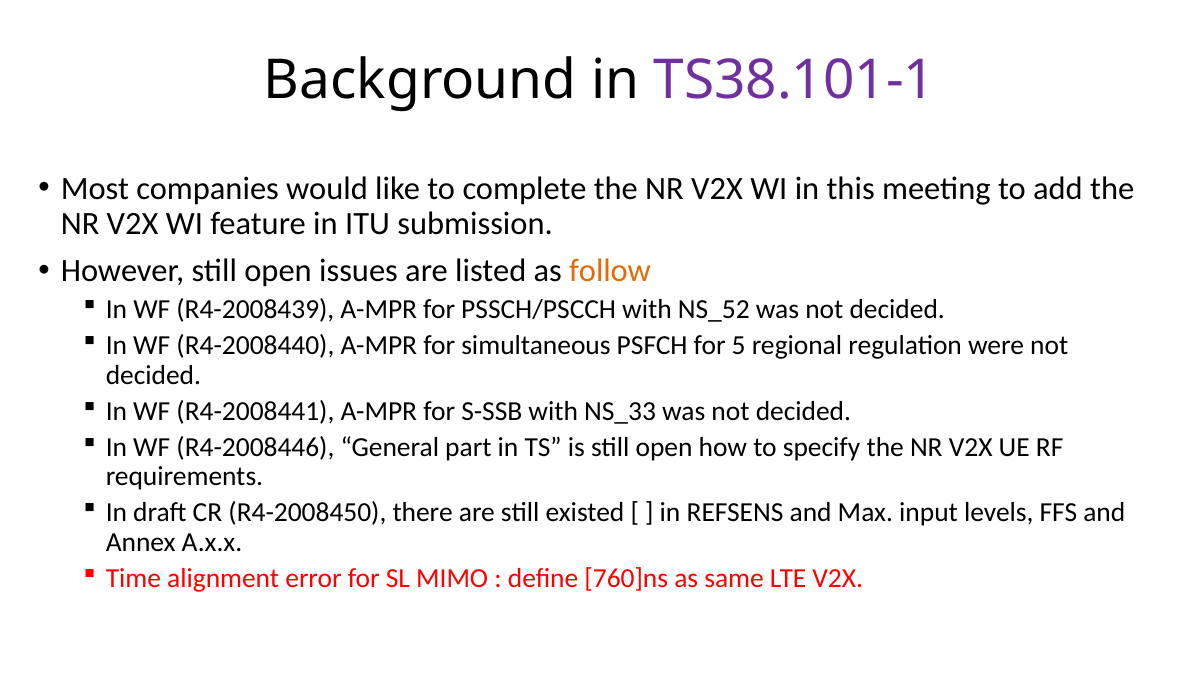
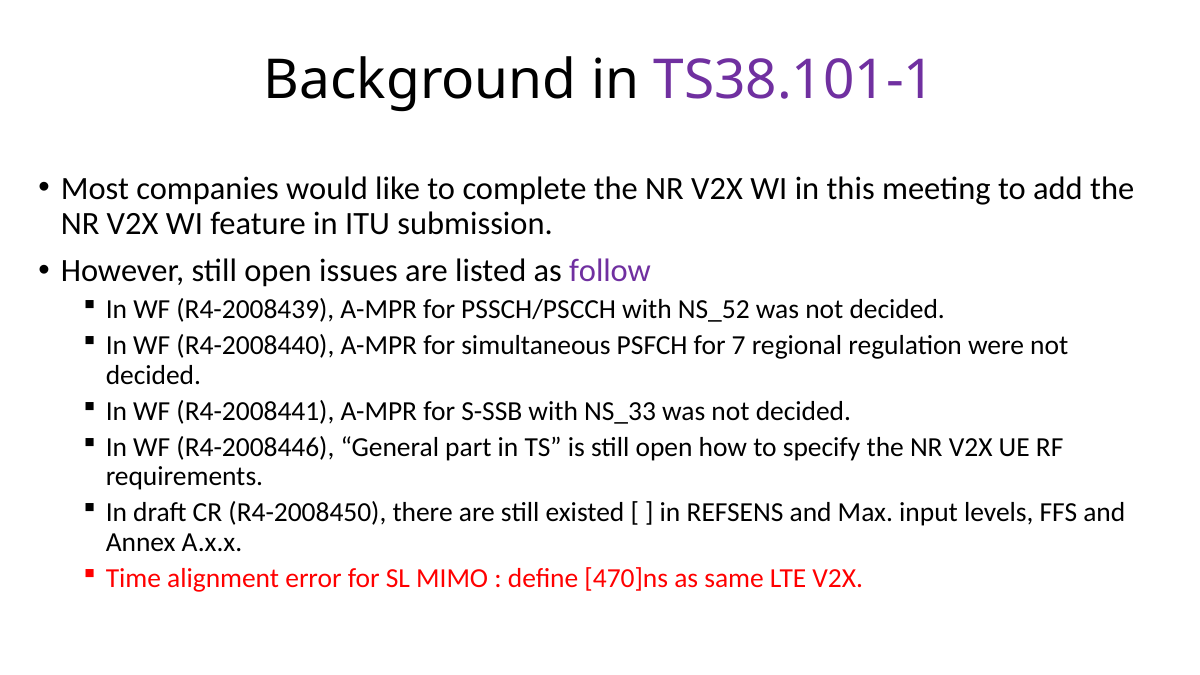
follow colour: orange -> purple (610, 271)
5: 5 -> 7 (739, 346)
760]ns: 760]ns -> 470]ns (626, 578)
